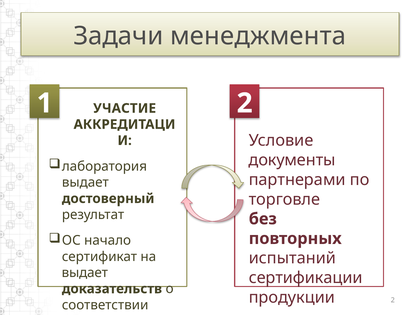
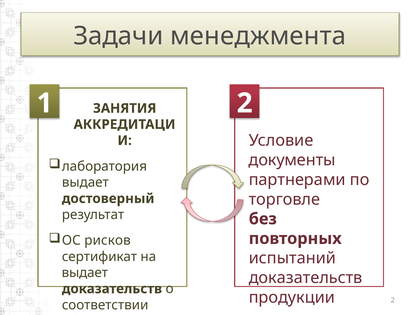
УЧАСТИЕ: УЧАСТИЕ -> ЗАНЯТИЯ (125, 108)
начало: начало -> рисков (108, 241)
сертификации: сертификации -> доказательств (306, 278)
